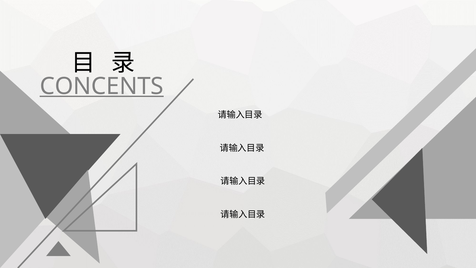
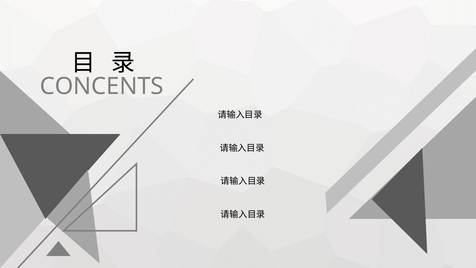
CONCENTS underline: present -> none (102, 86)
